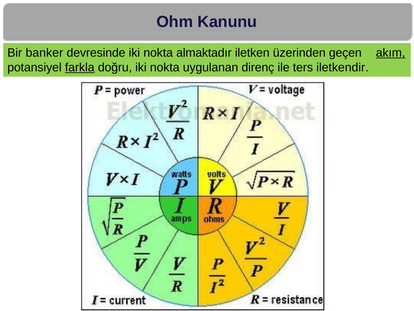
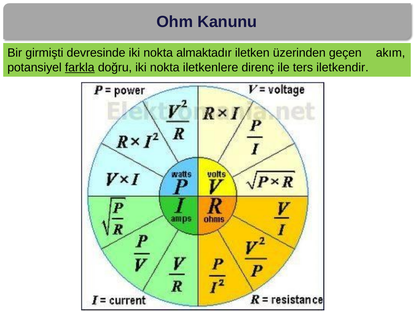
banker: banker -> girmişti (44, 53)
akım underline: present -> none (391, 53)
uygulanan: uygulanan -> iletkenlere (211, 67)
